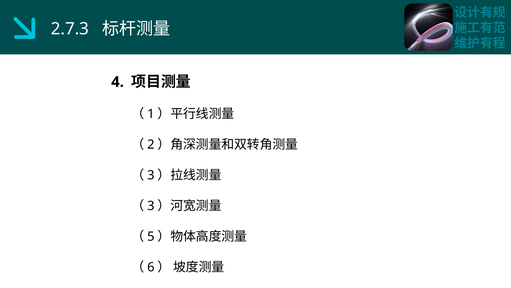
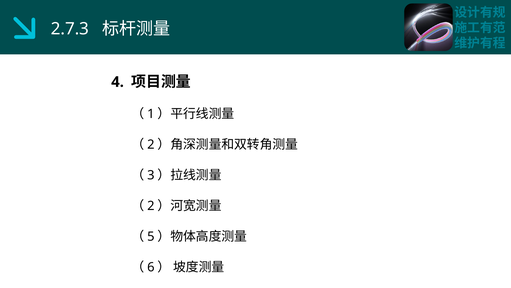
3: 3 -> 2 (151, 206)
